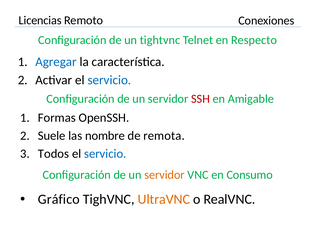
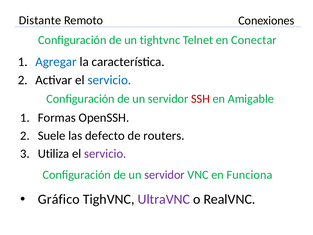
Licencias: Licencias -> Distante (40, 20)
Respecto: Respecto -> Conectar (254, 40)
nombre: nombre -> defecto (105, 136)
remota: remota -> routers (164, 136)
Todos: Todos -> Utiliza (54, 153)
servicio colour: blue -> purple (105, 153)
servidor colour: orange -> purple (164, 175)
Consumo: Consumo -> Funciona (250, 175)
UltraVNC colour: orange -> purple (164, 199)
